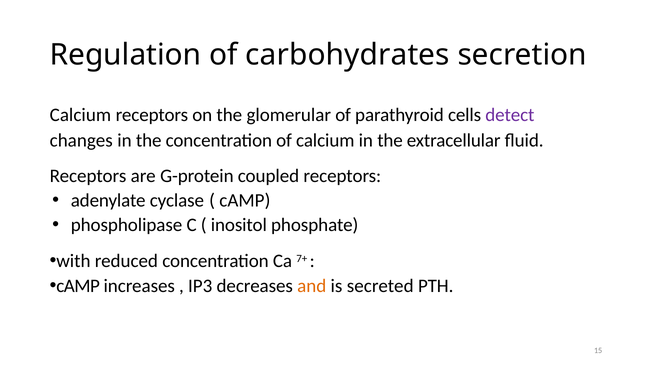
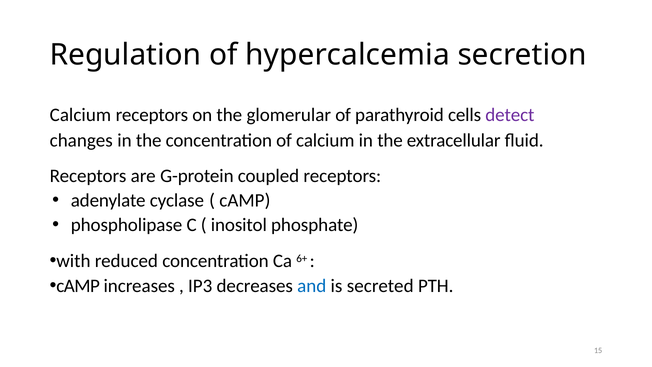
carbohydrates: carbohydrates -> hypercalcemia (348, 55)
7+: 7+ -> 6+ (302, 259)
and colour: orange -> blue (312, 286)
